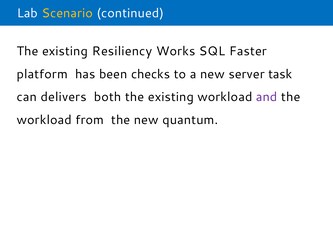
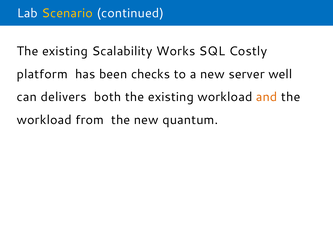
Resiliency: Resiliency -> Scalability (122, 51)
Faster: Faster -> Costly (248, 51)
task: task -> well (280, 74)
and colour: purple -> orange (267, 97)
